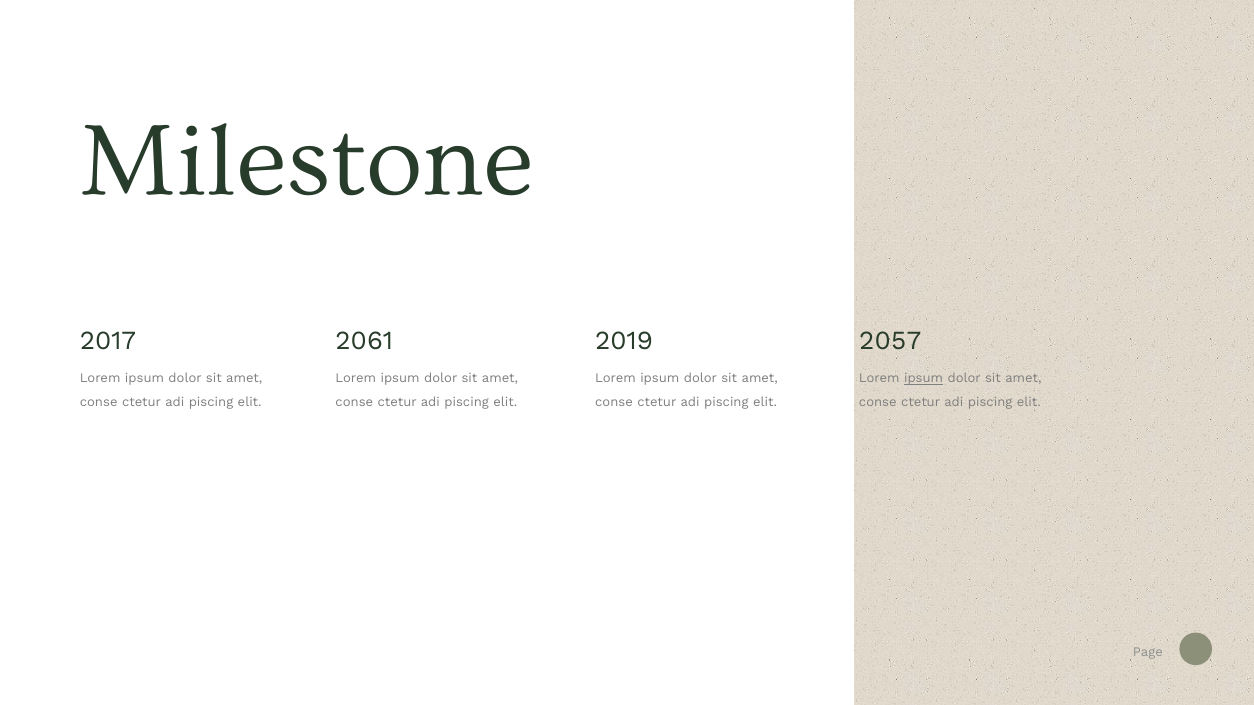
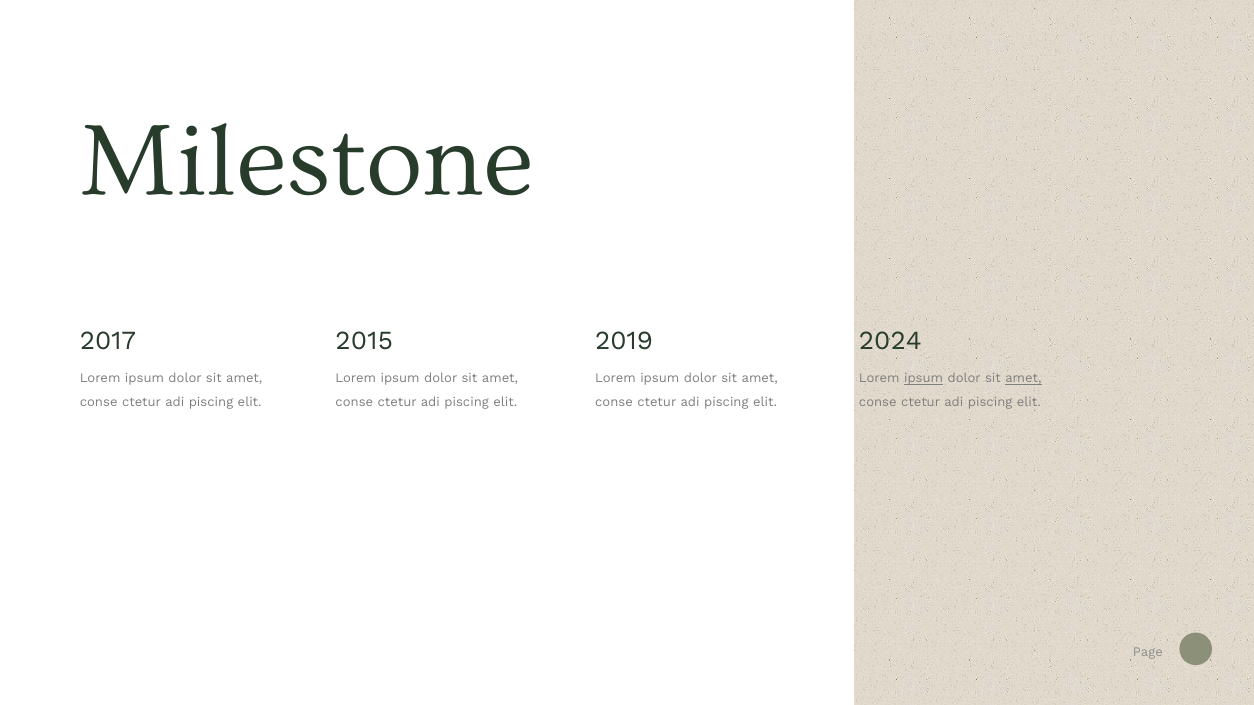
2061: 2061 -> 2015 (364, 342)
2057: 2057 -> 2024 (890, 342)
amet underline: none -> present (1023, 379)
